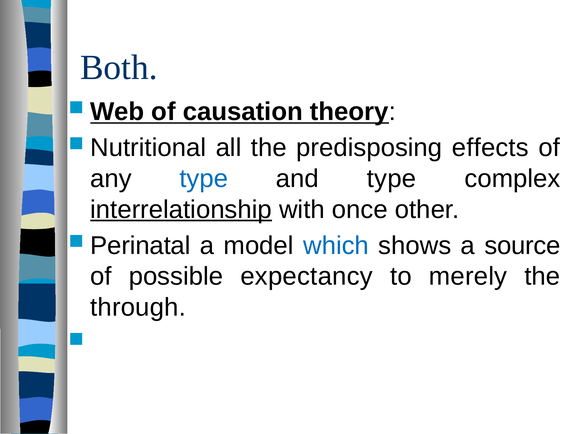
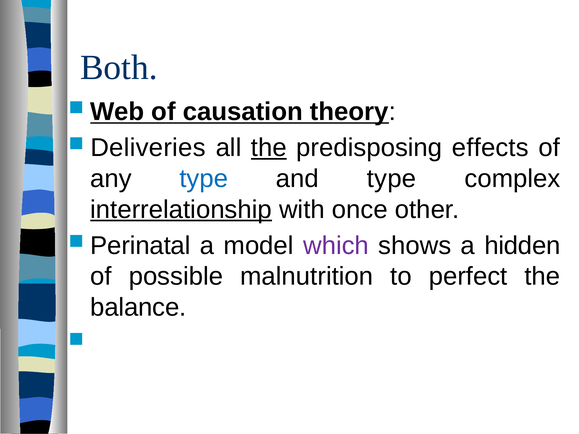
Nutritional: Nutritional -> Deliveries (148, 148)
the underline: none -> present (269, 148)
which colour: blue -> purple (336, 246)
source: source -> hidden (522, 246)
expectancy: expectancy -> malnutrition (307, 277)
merely: merely -> perfect (468, 277)
through: through -> balance (138, 307)
